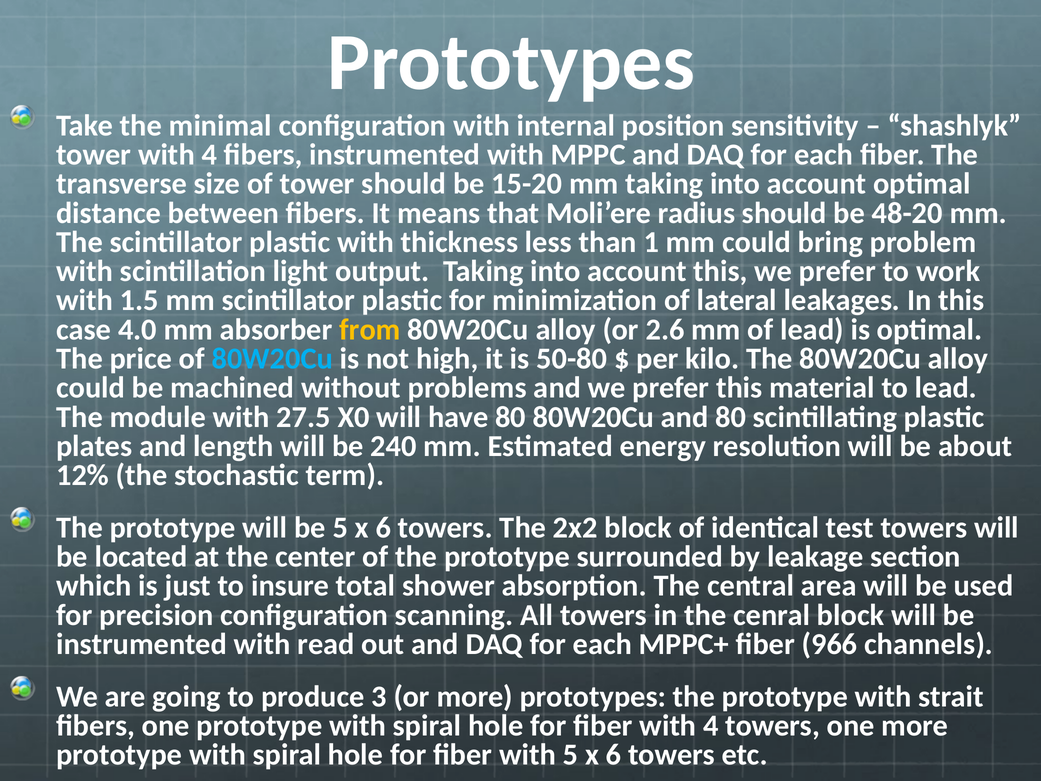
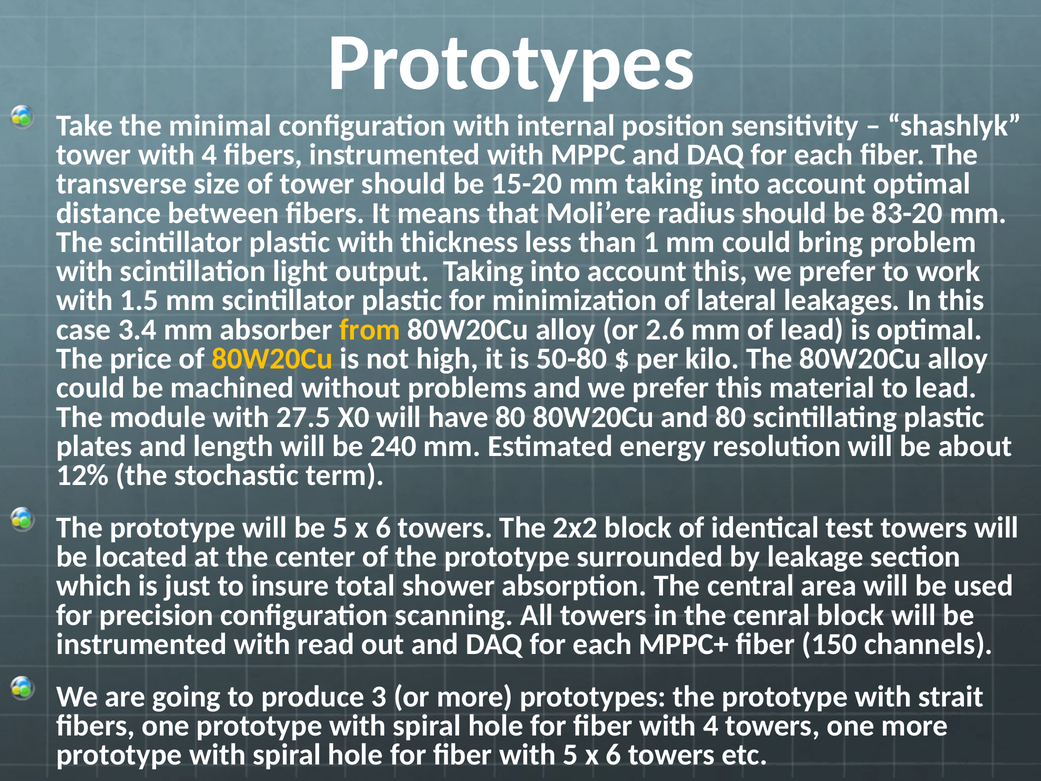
48-20: 48-20 -> 83-20 (907, 213)
4.0: 4.0 -> 3.4 (137, 329)
80W20Cu colour: light blue -> yellow (272, 359)
966: 966 -> 150 (829, 644)
